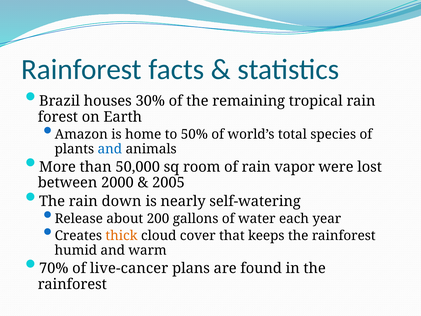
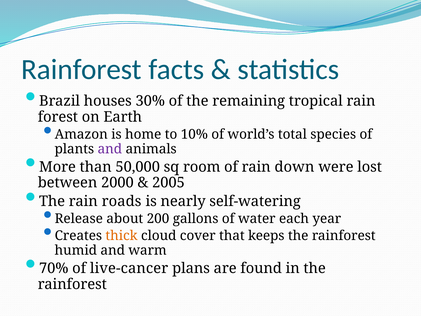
50%: 50% -> 10% (194, 134)
and colour: blue -> purple (110, 149)
vapor: vapor -> down (294, 167)
down: down -> roads (122, 201)
